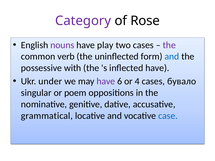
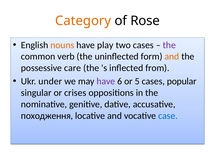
Category colour: purple -> orange (83, 21)
nouns colour: purple -> orange (62, 45)
and colour: blue -> orange (172, 57)
with: with -> care (73, 68)
inflected have: have -> from (157, 68)
4: 4 -> 5 (137, 81)
бувало: бувало -> popular (182, 81)
poem: poem -> crises (75, 93)
grammatical: grammatical -> походження (47, 116)
